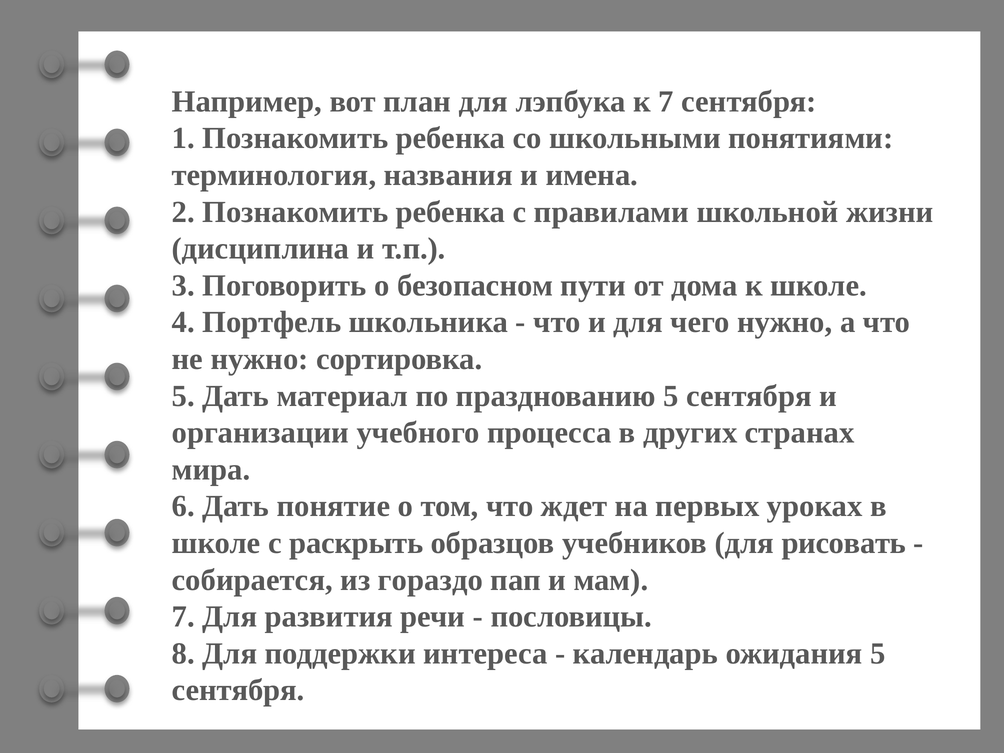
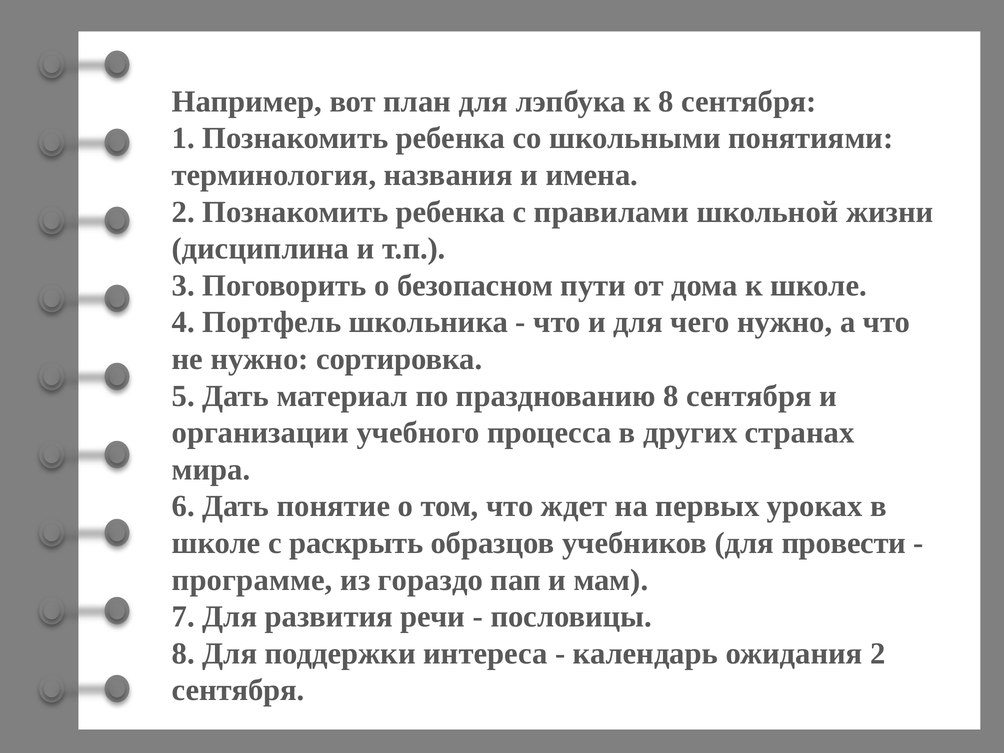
к 7: 7 -> 8 (666, 102)
празднованию 5: 5 -> 8 (671, 396)
рисовать: рисовать -> провести (844, 543)
собирается: собирается -> программе (252, 580)
ожидания 5: 5 -> 2 (878, 654)
